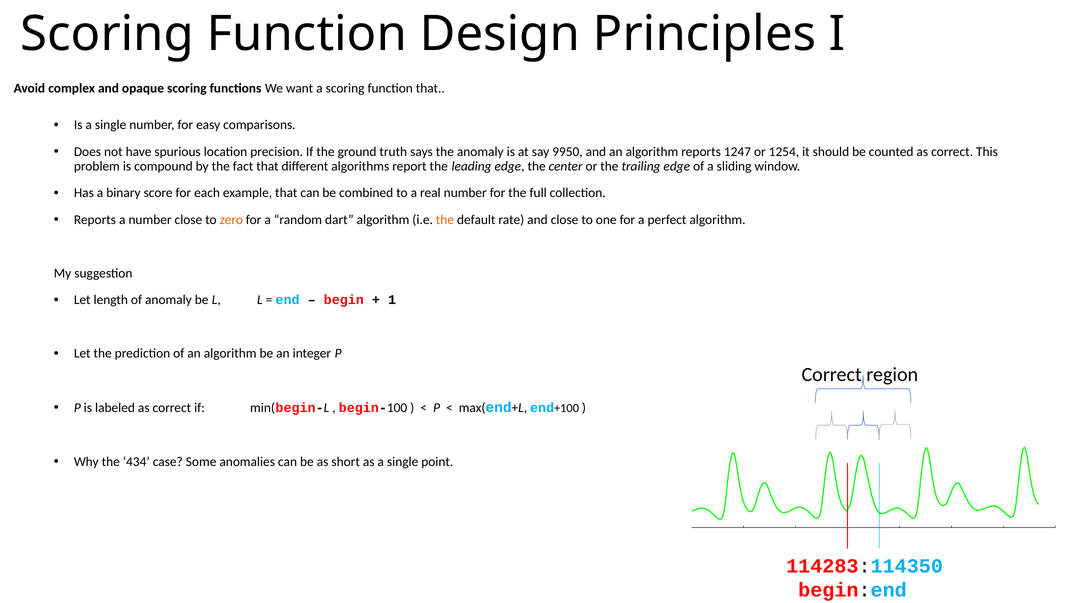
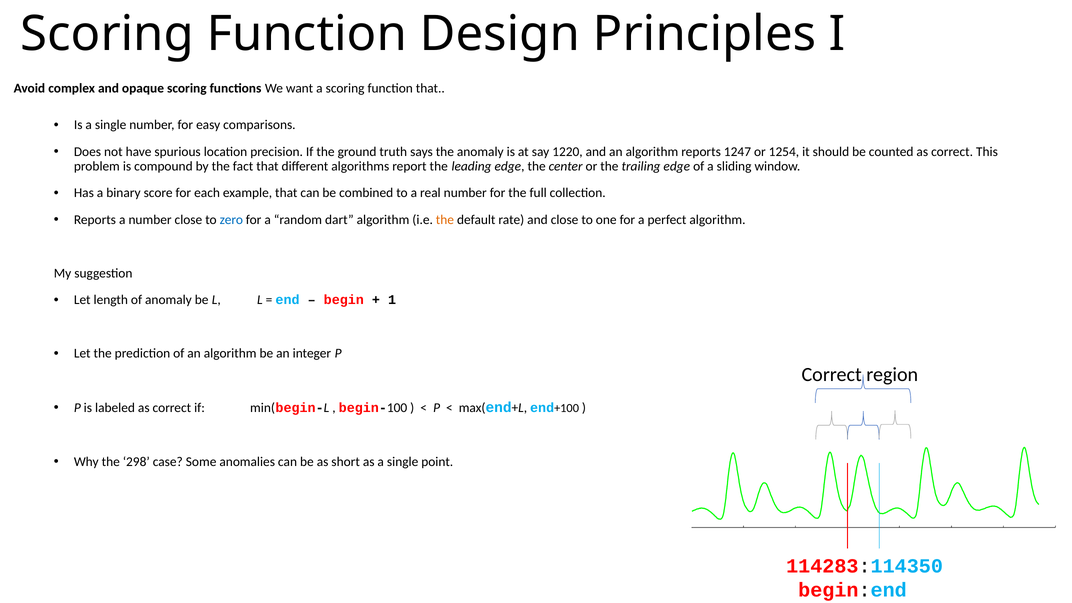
9950: 9950 -> 1220 (567, 152)
zero colour: orange -> blue (231, 220)
434: 434 -> 298 (136, 462)
